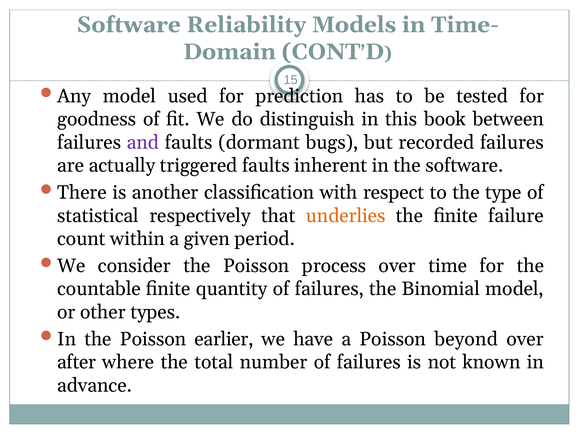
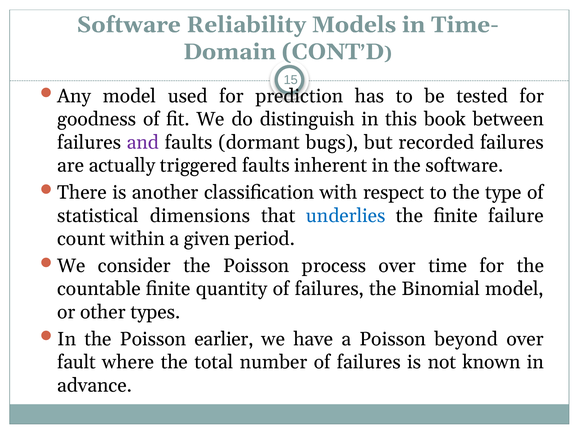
respectively: respectively -> dimensions (200, 216)
underlies colour: orange -> blue (346, 216)
after: after -> fault (77, 362)
